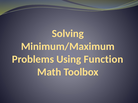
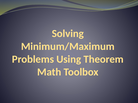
Function: Function -> Theorem (104, 59)
